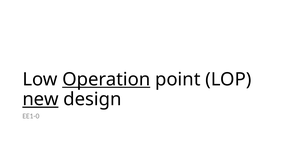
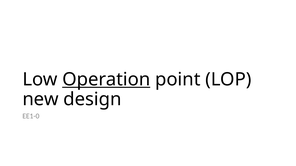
new underline: present -> none (41, 100)
